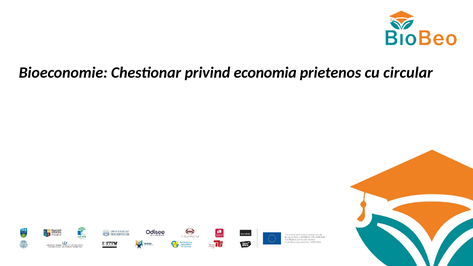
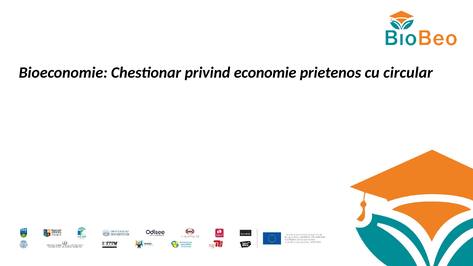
economia: economia -> economie (265, 73)
